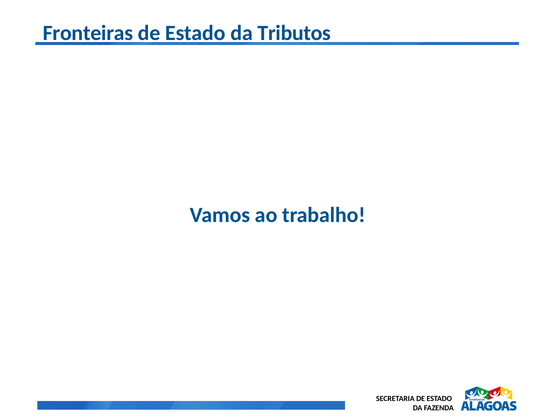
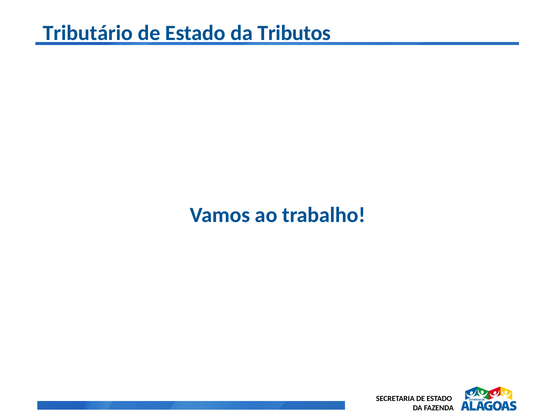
Fronteiras: Fronteiras -> Tributário (88, 33)
